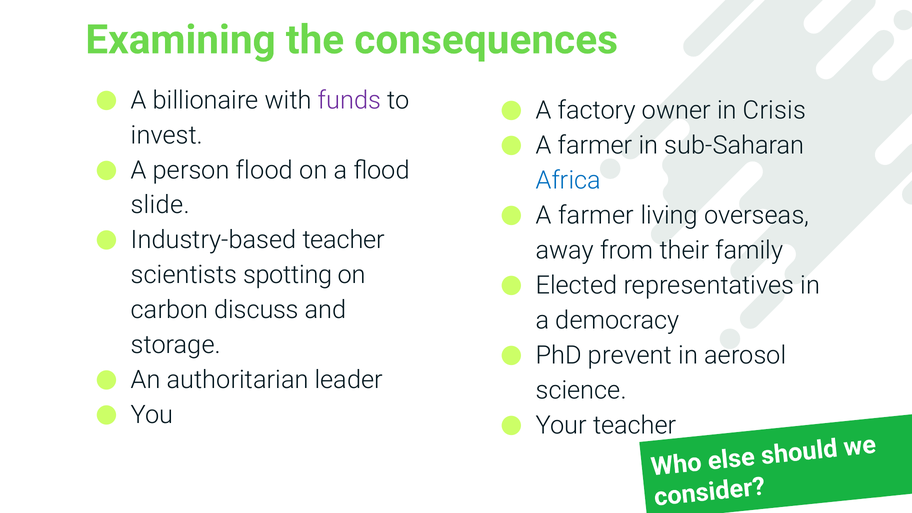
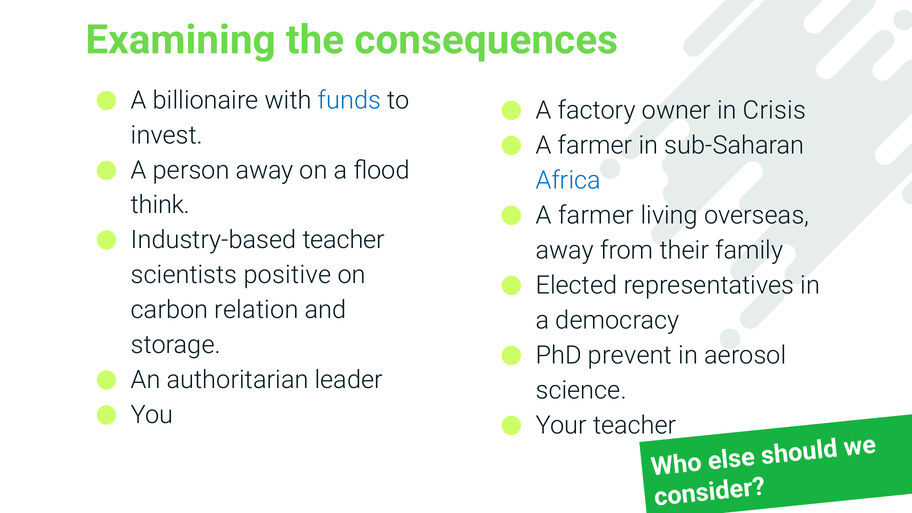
funds colour: purple -> blue (349, 100)
person flood: flood -> away (265, 170)
slide: slide -> think (160, 205)
spotting: spotting -> positive (287, 275)
discuss: discuss -> relation (256, 310)
